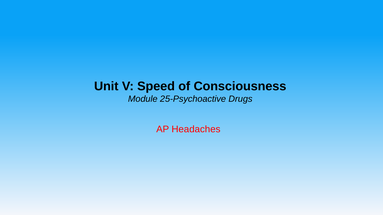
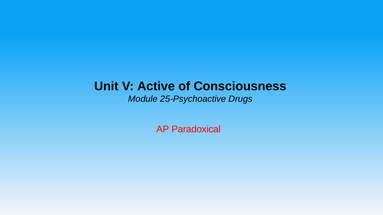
Speed: Speed -> Active (156, 86)
Headaches: Headaches -> Paradoxical (196, 130)
